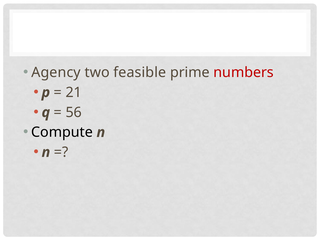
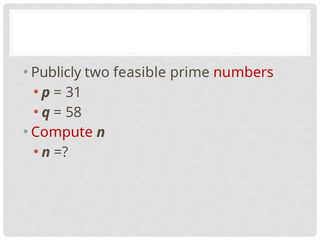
Agency: Agency -> Publicly (56, 72)
21: 21 -> 31 (74, 92)
56: 56 -> 58 (74, 112)
Compute colour: black -> red (62, 132)
